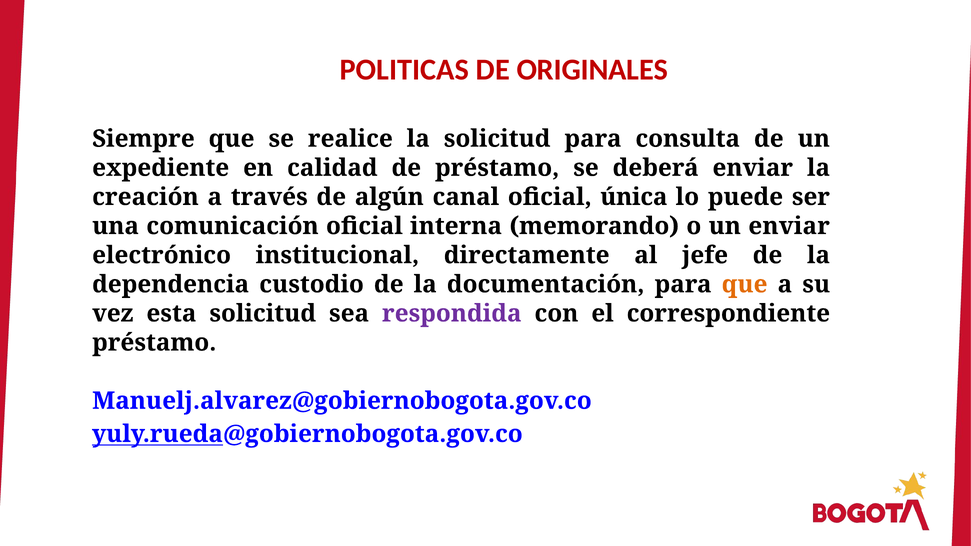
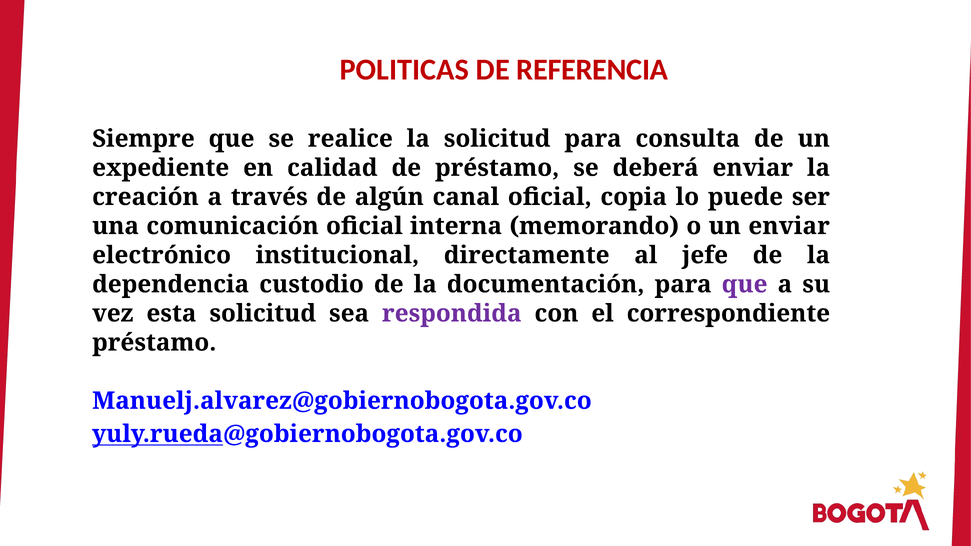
ORIGINALES: ORIGINALES -> REFERENCIA (592, 70)
única: única -> copia (634, 197)
que colour: orange -> purple (745, 284)
